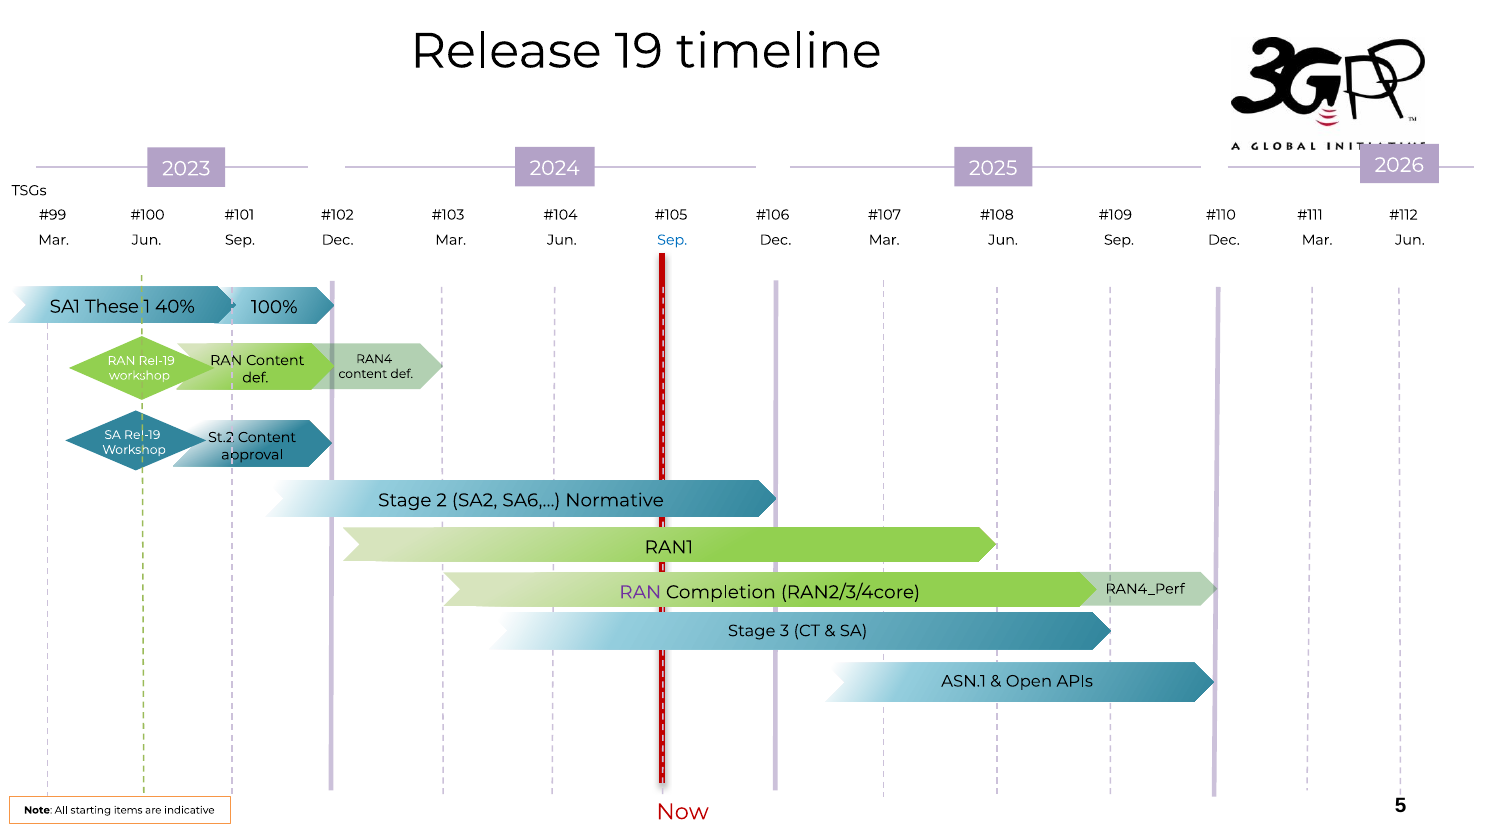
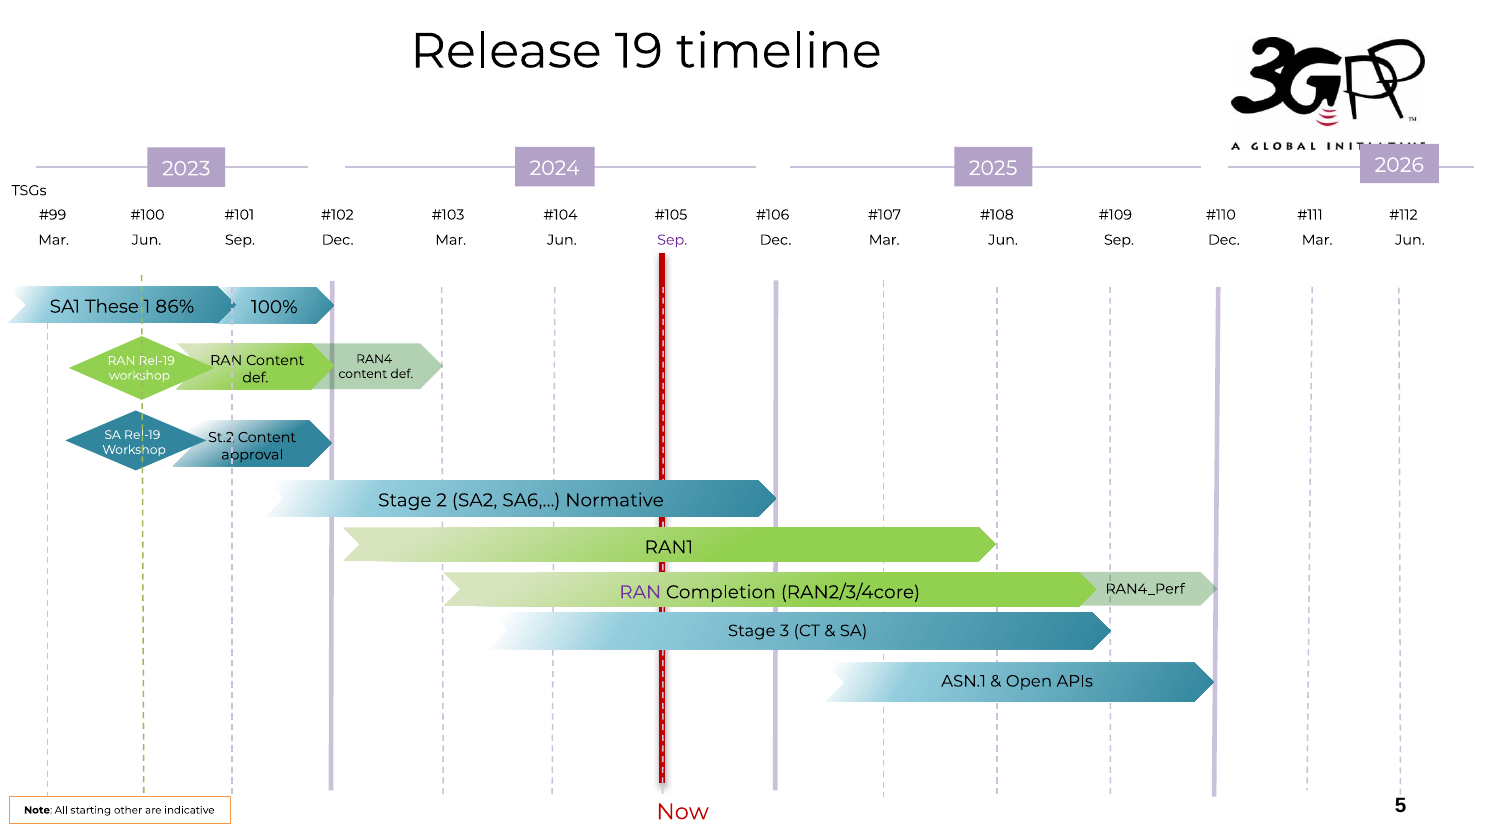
Sep colour: blue -> purple (672, 240)
40%: 40% -> 86% (175, 306)
items: items -> other (128, 810)
